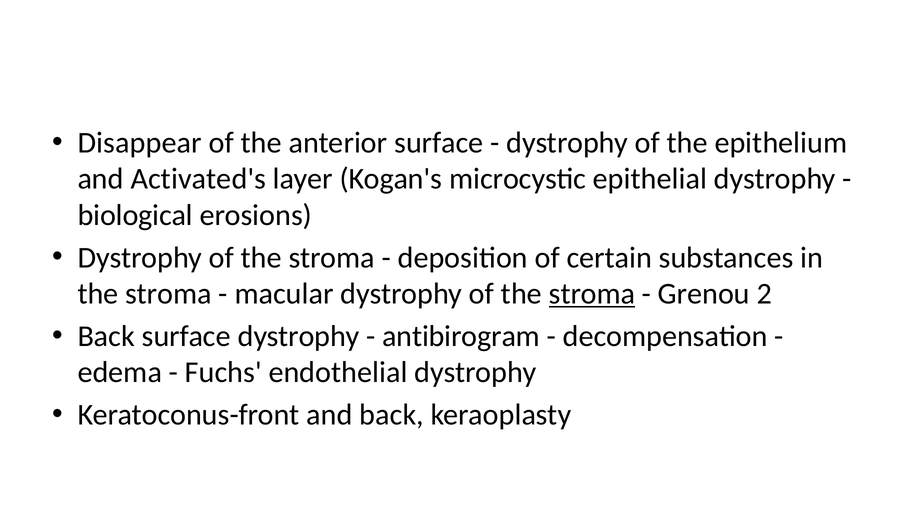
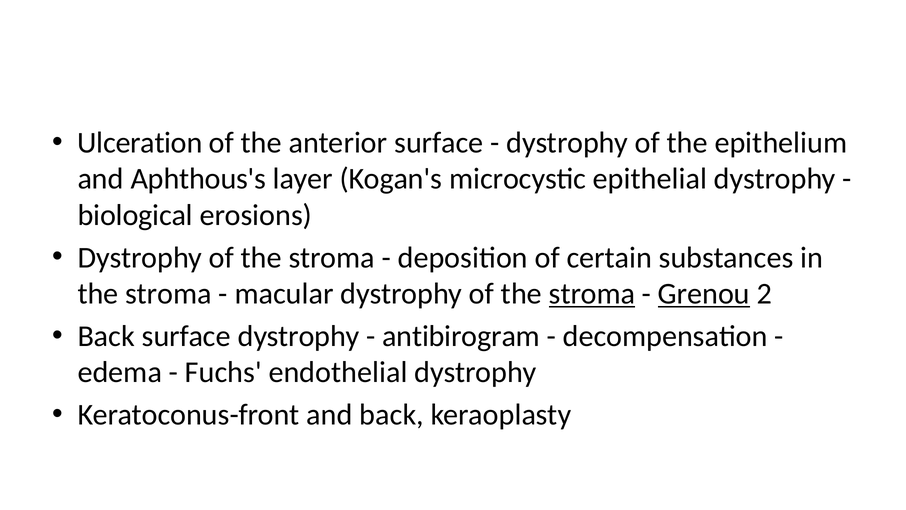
Disappear: Disappear -> Ulceration (140, 143)
Activated's: Activated's -> Aphthous's (198, 179)
Grenou underline: none -> present (704, 294)
